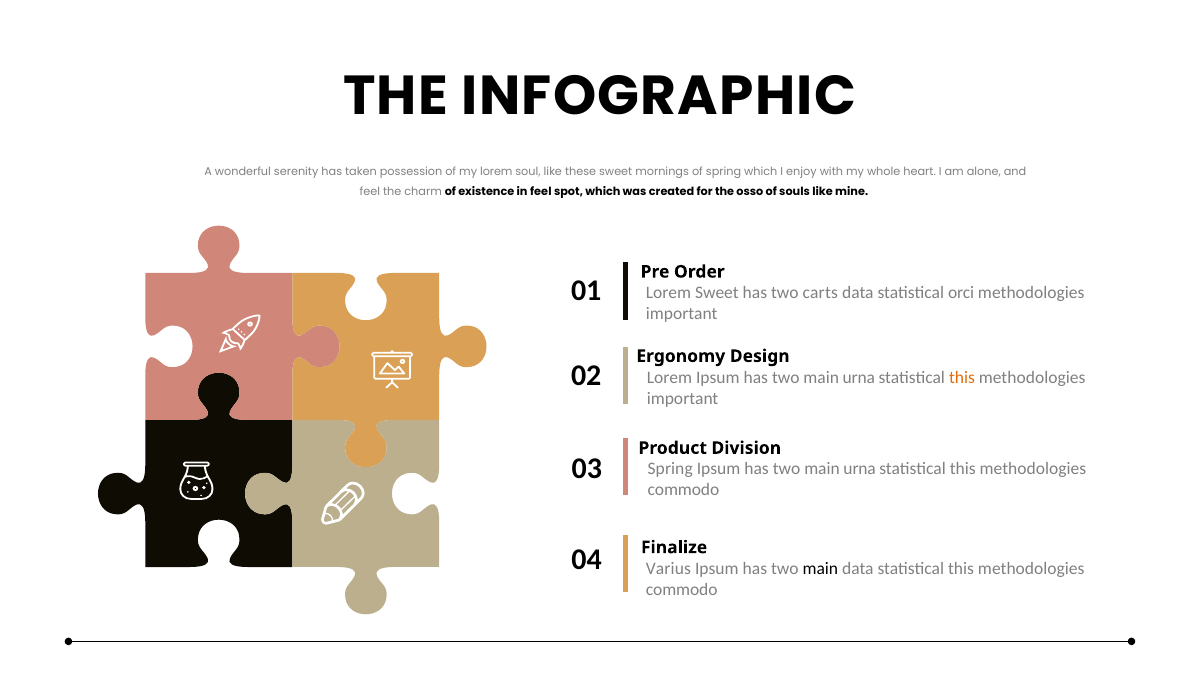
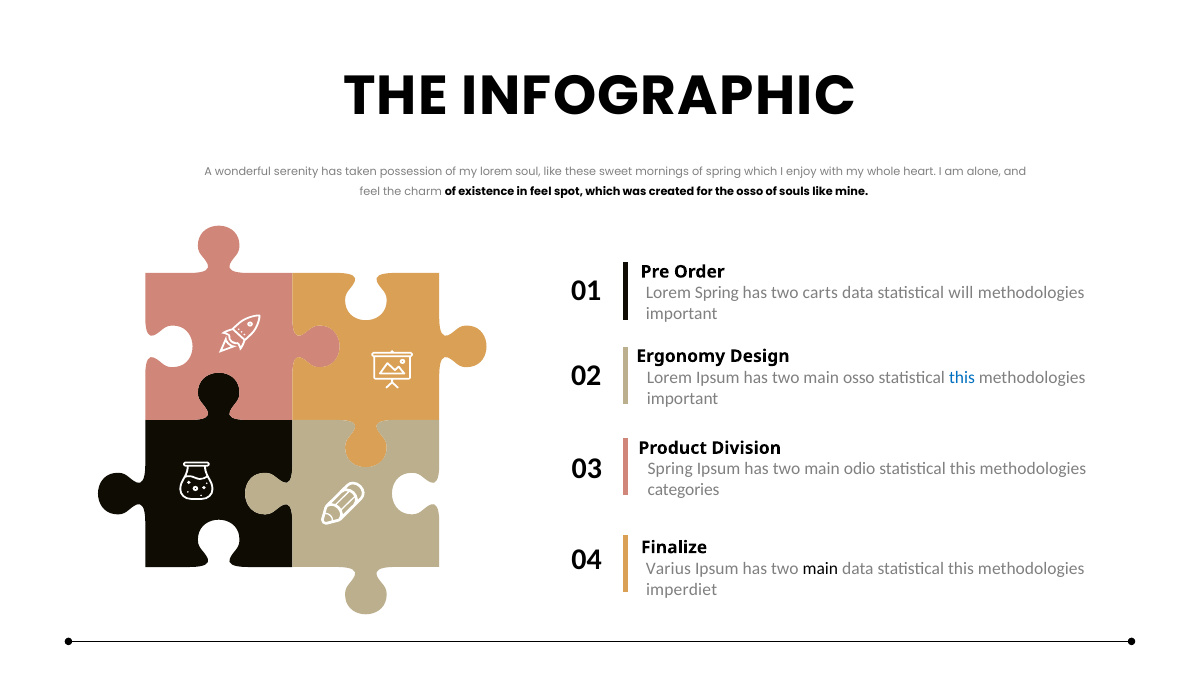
Lorem Sweet: Sweet -> Spring (717, 293)
orci: orci -> will (961, 293)
urna: urna -> osso (859, 377)
this colour: orange -> blue (962, 377)
urna: urna -> odio (860, 469)
commodo: commodo -> categories (683, 490)
commodo: commodo -> imperdiet (682, 590)
